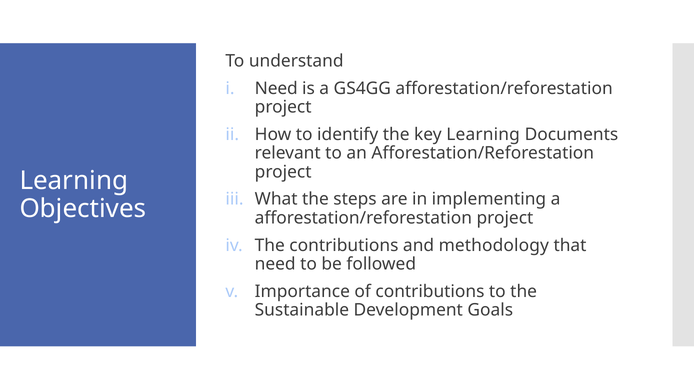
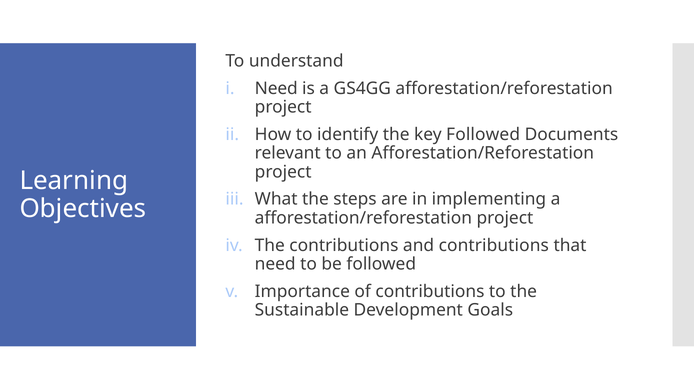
key Learning: Learning -> Followed (483, 135)
and methodology: methodology -> contributions (494, 246)
